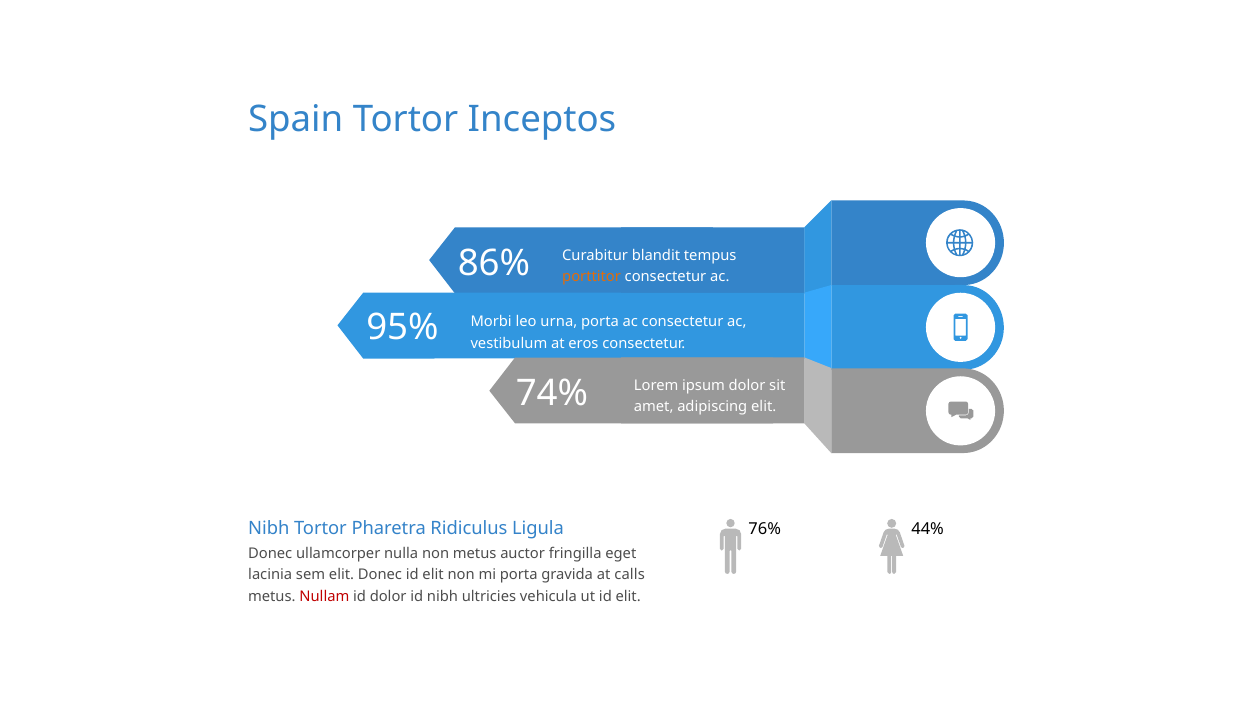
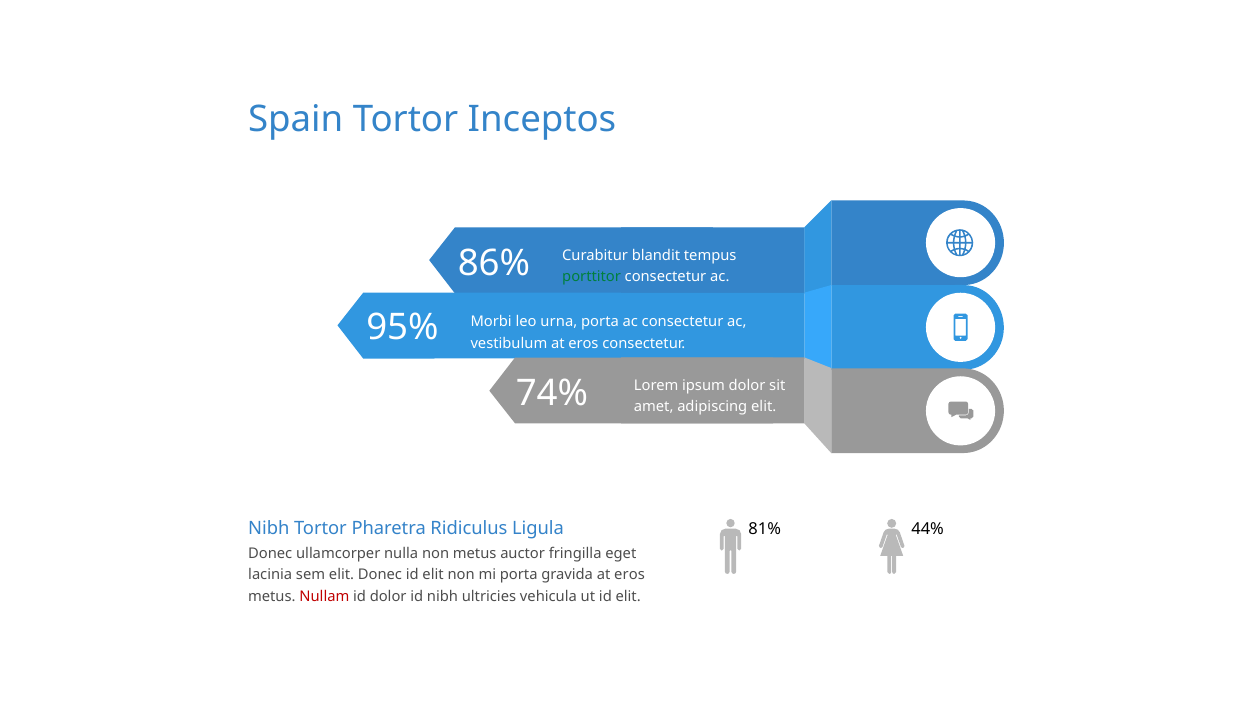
porttitor colour: orange -> green (592, 277)
76%: 76% -> 81% (765, 529)
gravida at calls: calls -> eros (630, 575)
